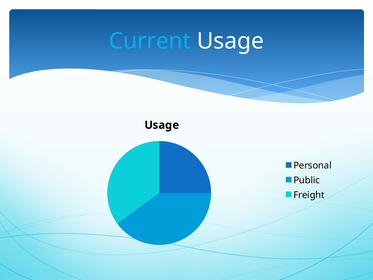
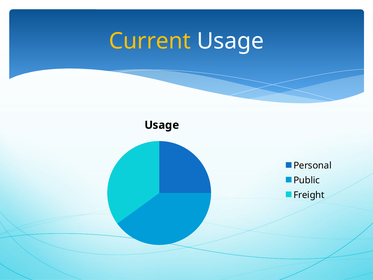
Current colour: light blue -> yellow (150, 41)
